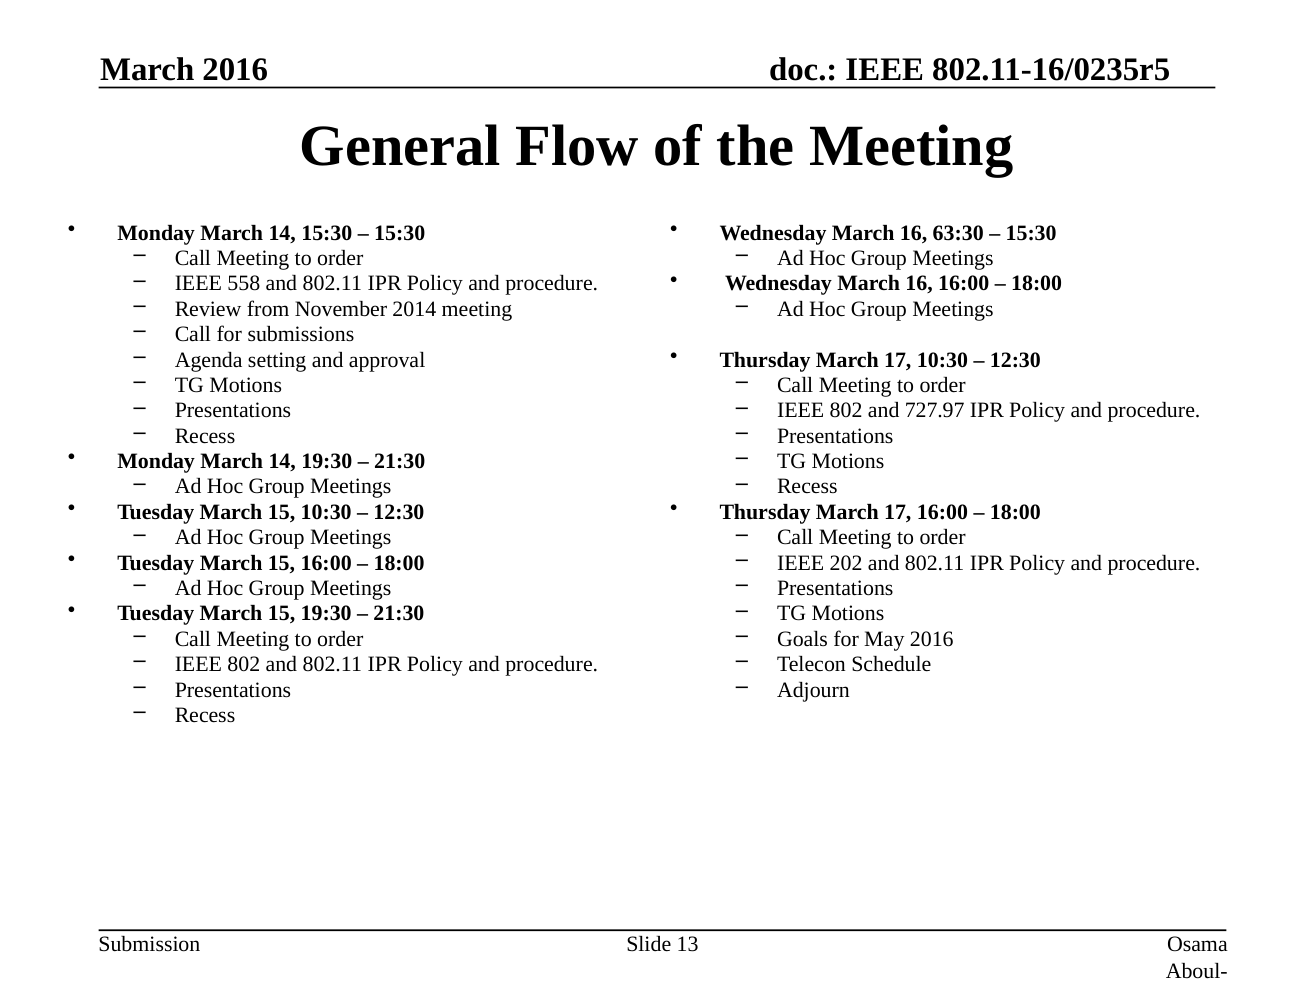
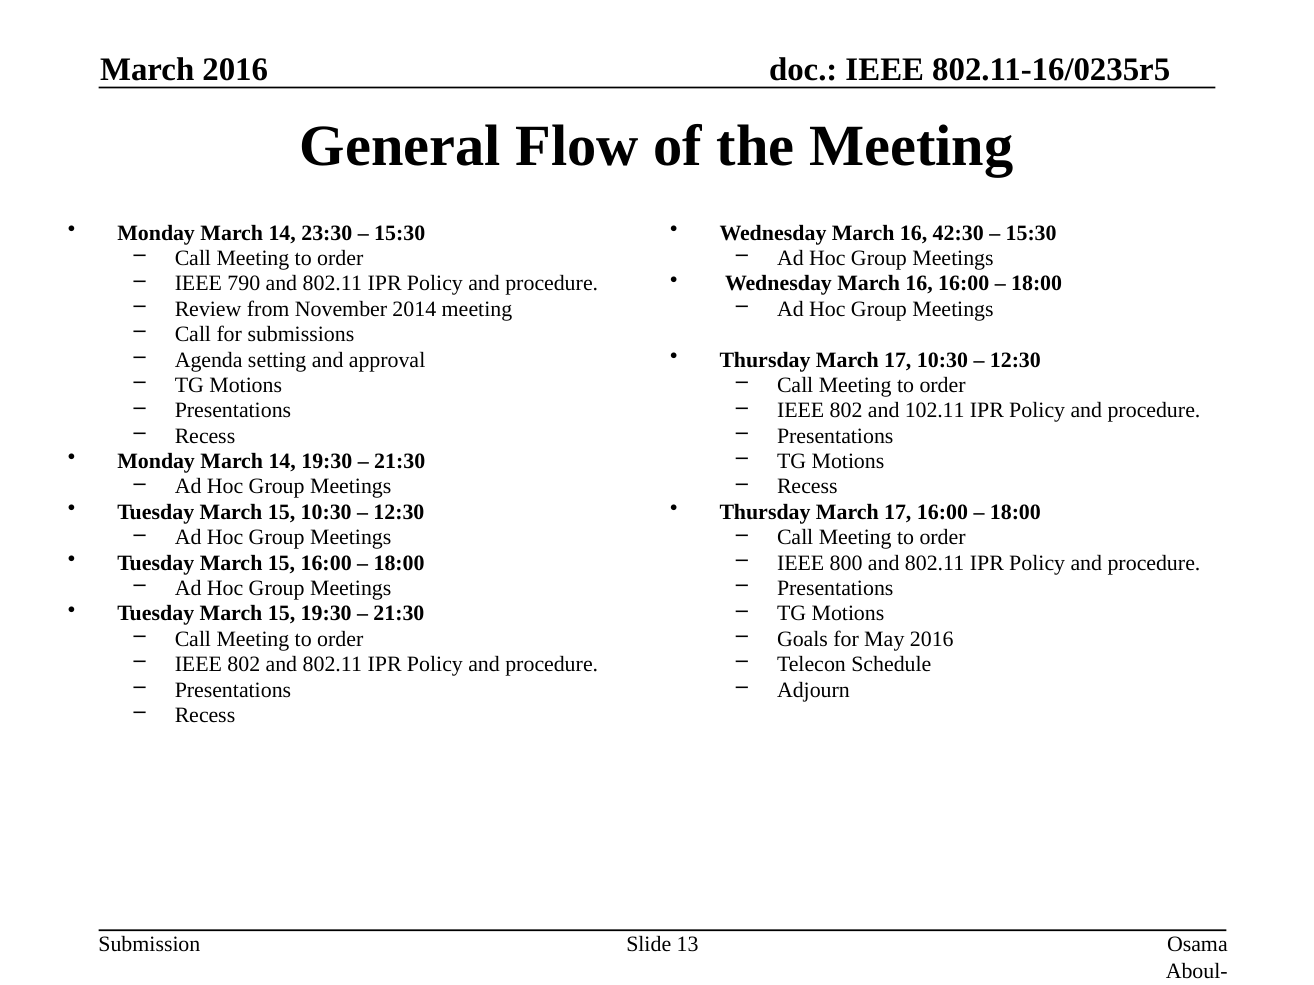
14 15:30: 15:30 -> 23:30 (327, 233)
63:30: 63:30 -> 42:30 (958, 233)
558: 558 -> 790 (244, 284)
727.97: 727.97 -> 102.11 (935, 411)
202: 202 -> 800 (846, 563)
